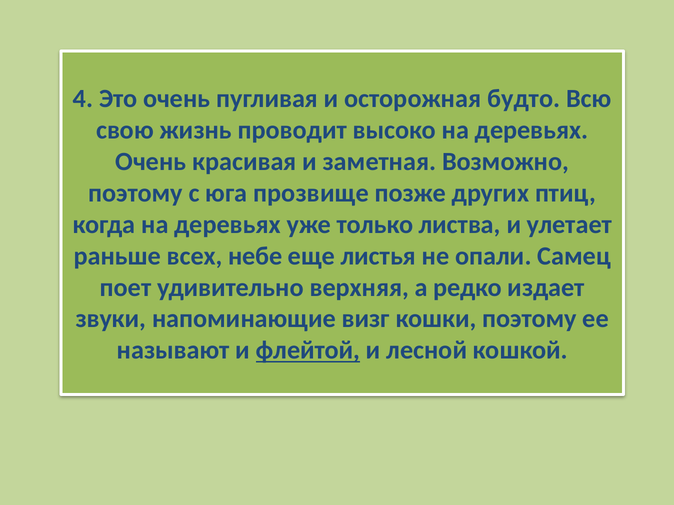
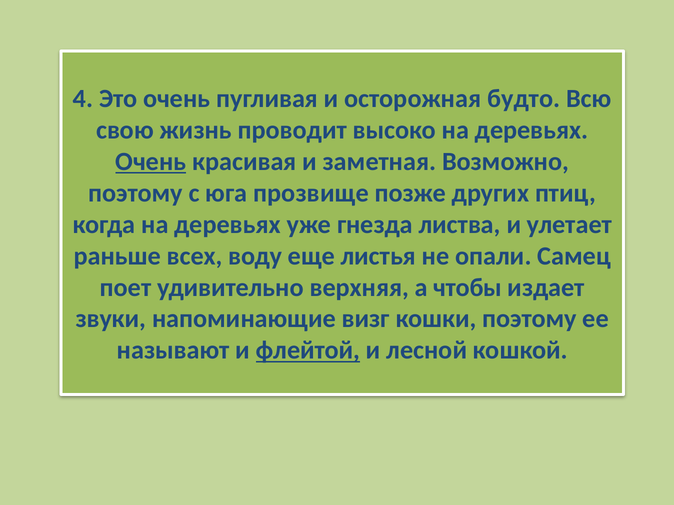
Очень underline: none -> present (151, 162)
только: только -> гнезда (375, 225)
небе: небе -> воду (255, 256)
редко: редко -> чтобы (468, 288)
